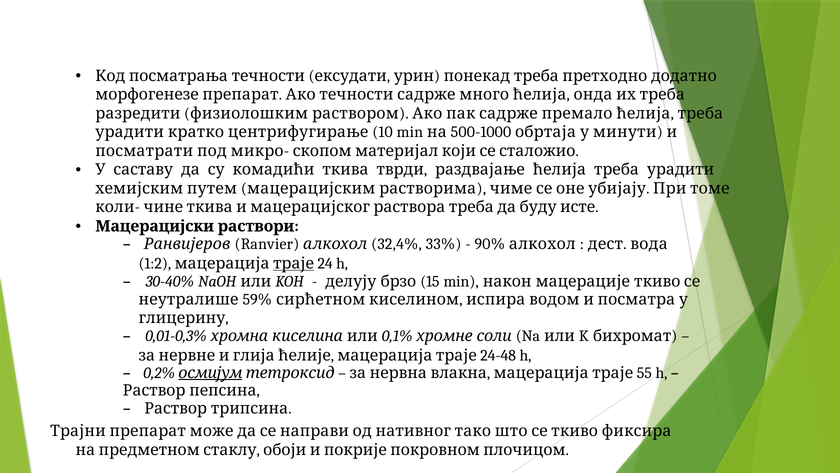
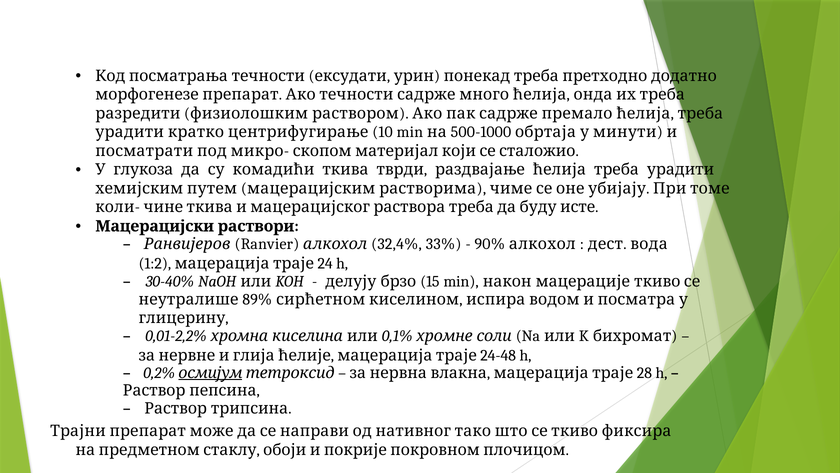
саставу: саставу -> глукоза (143, 170)
траје underline: present -> none (294, 263)
59%: 59% -> 89% (257, 299)
0,01-0,3%: 0,01-0,3% -> 0,01-2,2% (176, 336)
55: 55 -> 28 (644, 372)
